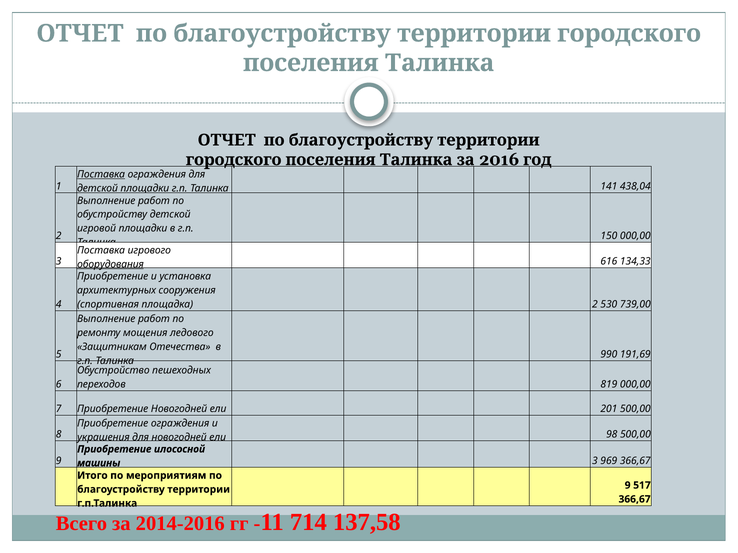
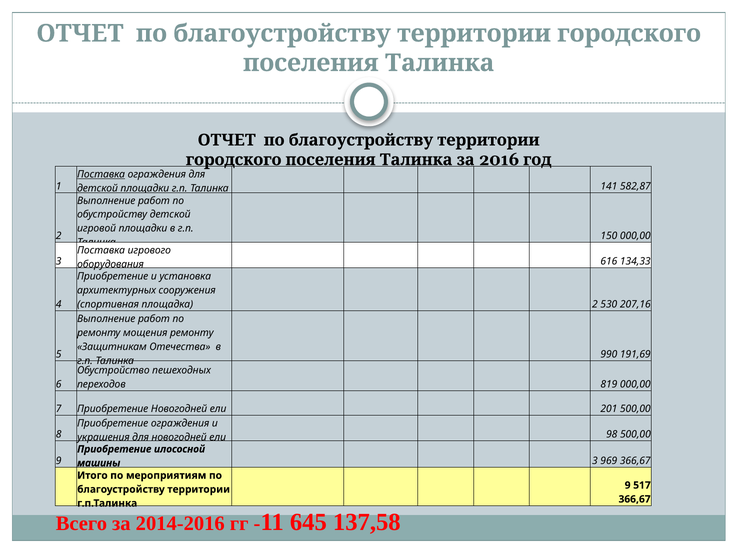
438,04: 438,04 -> 582,87 (635, 186)
оборудования underline: present -> none (110, 265)
739,00: 739,00 -> 207,16 (635, 305)
мощения ледового: ледового -> ремонту (192, 333)
714: 714 -> 645 (308, 523)
